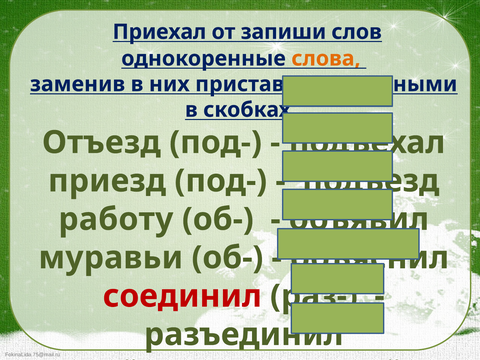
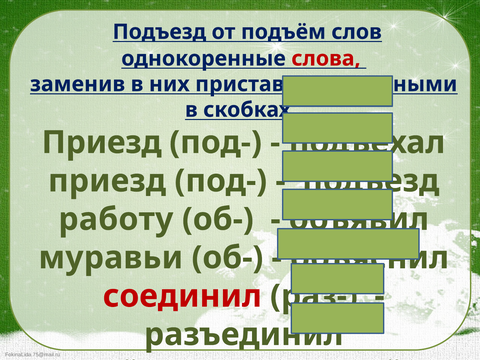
Приехал: Приехал -> Подъезд (159, 32)
от запиши: запиши -> подъём (283, 32)
слова colour: orange -> red (326, 59)
Отъезд: Отъезд -> Приезд (102, 142)
